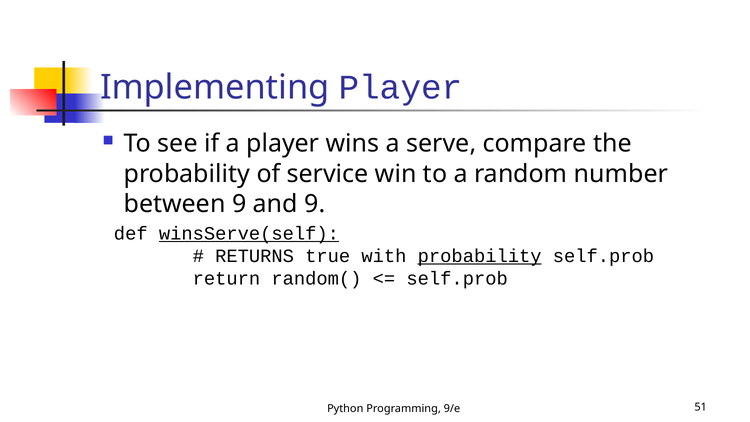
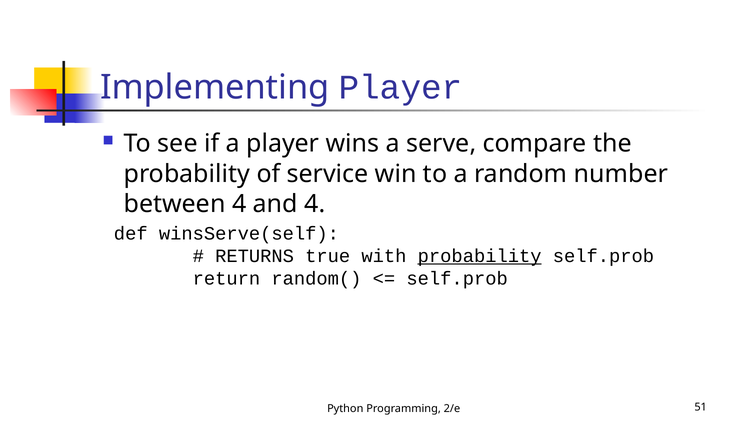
between 9: 9 -> 4 (239, 204)
and 9: 9 -> 4 (315, 204)
winsServe(self underline: present -> none (249, 233)
9/e: 9/e -> 2/e (452, 409)
